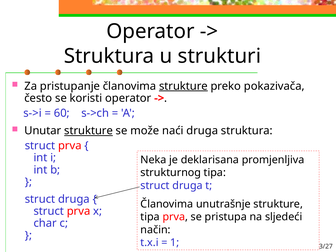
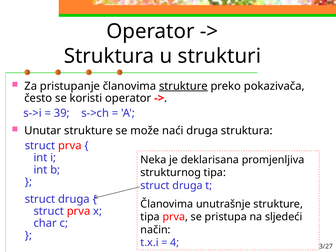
60: 60 -> 39 (62, 113)
strukture underline: present -> none (89, 131)
1: 1 -> 4 (175, 243)
